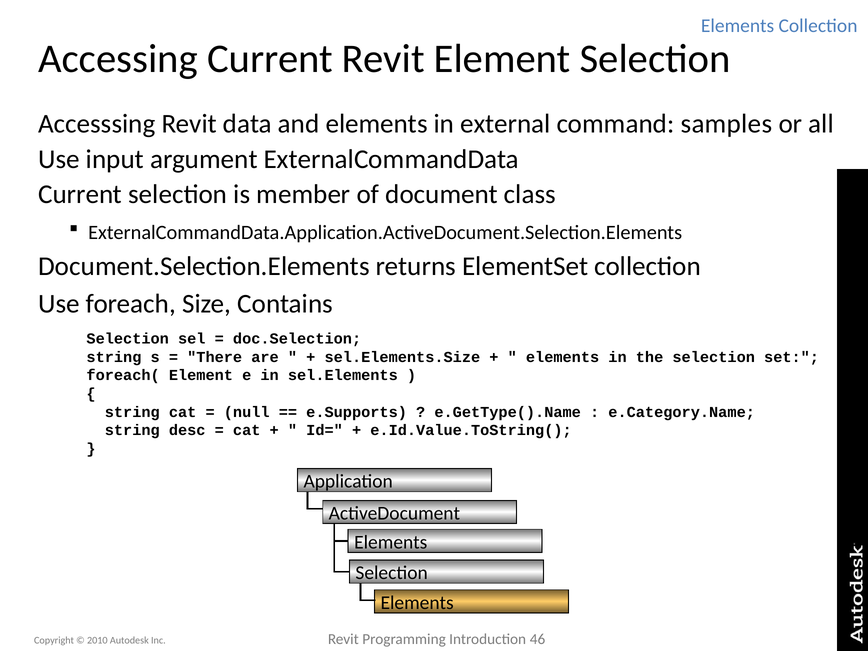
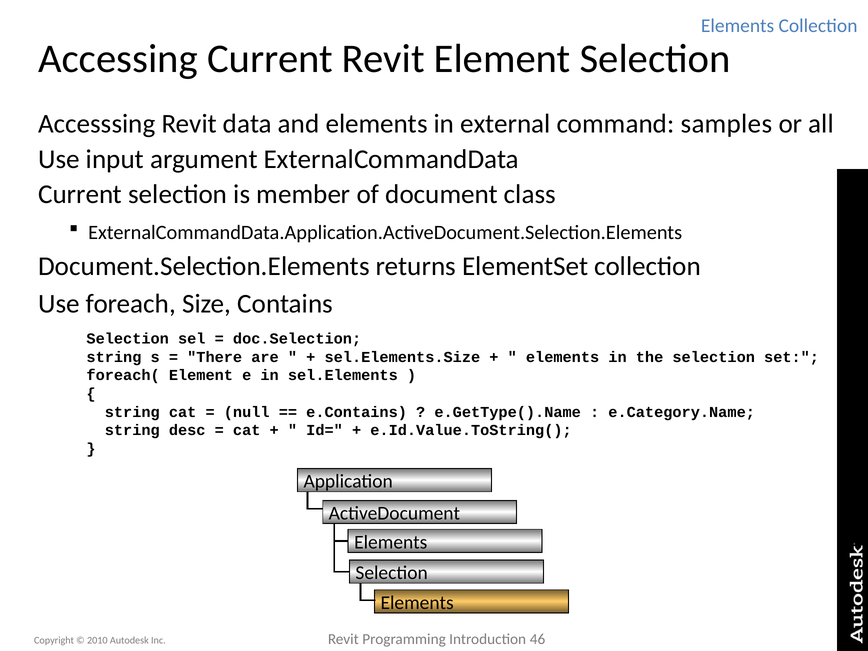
e.Supports: e.Supports -> e.Contains (357, 412)
